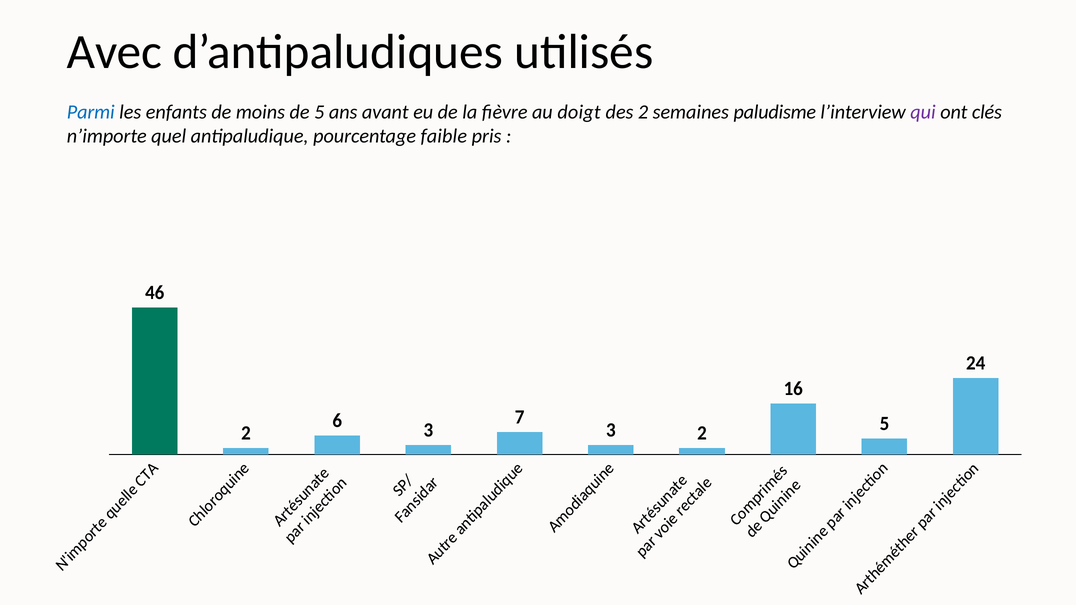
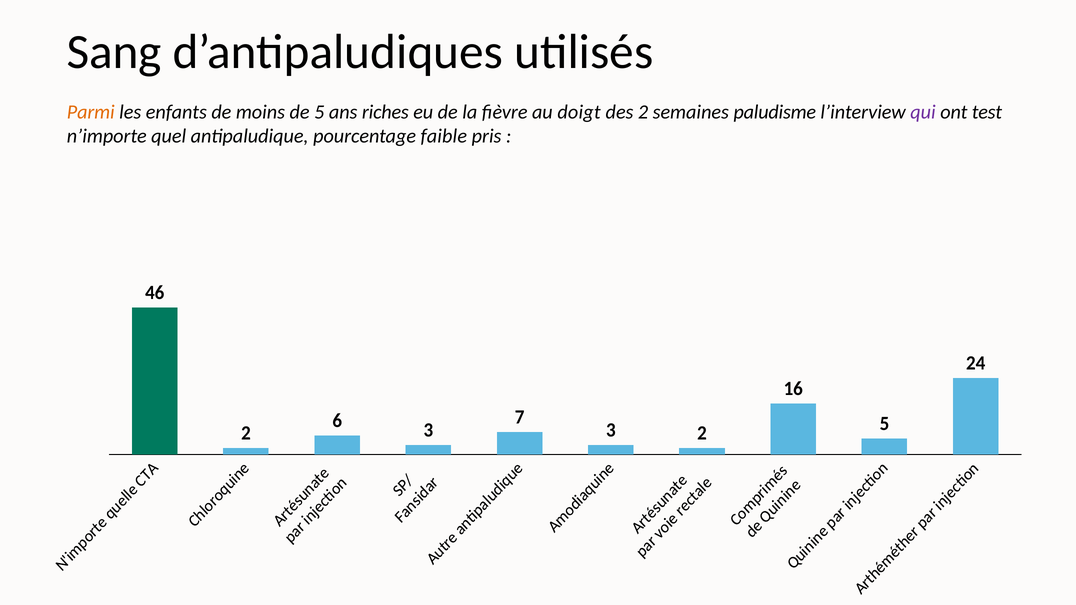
Avec: Avec -> Sang (114, 52)
Parmi colour: blue -> orange (91, 112)
avant: avant -> riches (385, 112)
clés: clés -> test (987, 112)
